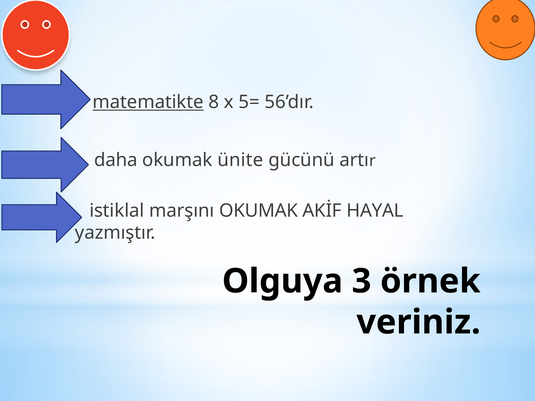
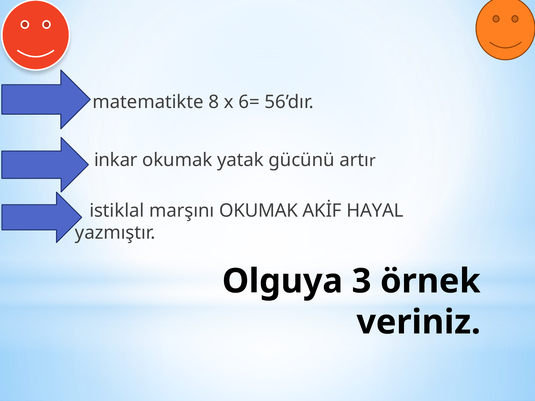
matematikte underline: present -> none (148, 102)
5=: 5= -> 6= (249, 102)
daha: daha -> inkar (116, 160)
ünite: ünite -> yatak (241, 160)
